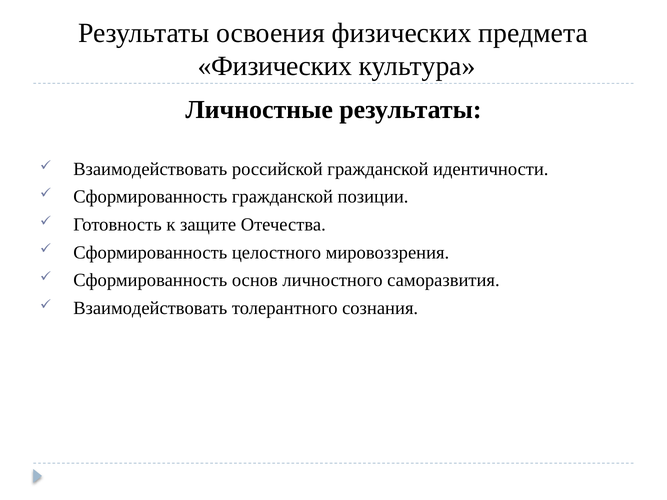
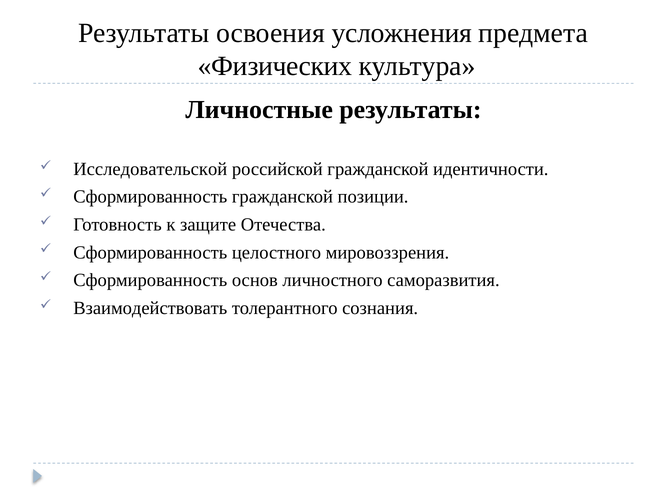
освоения физических: физических -> усложнения (402, 33)
Взаимодействовать: Взаимодействовать -> Исследовательской (150, 169)
